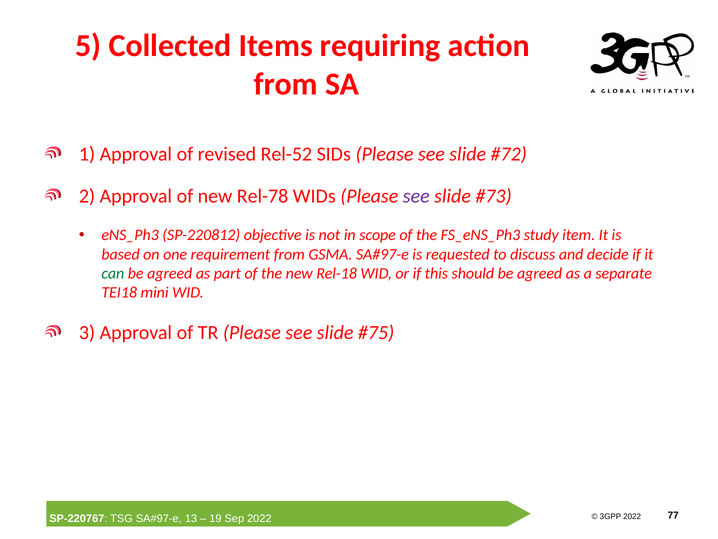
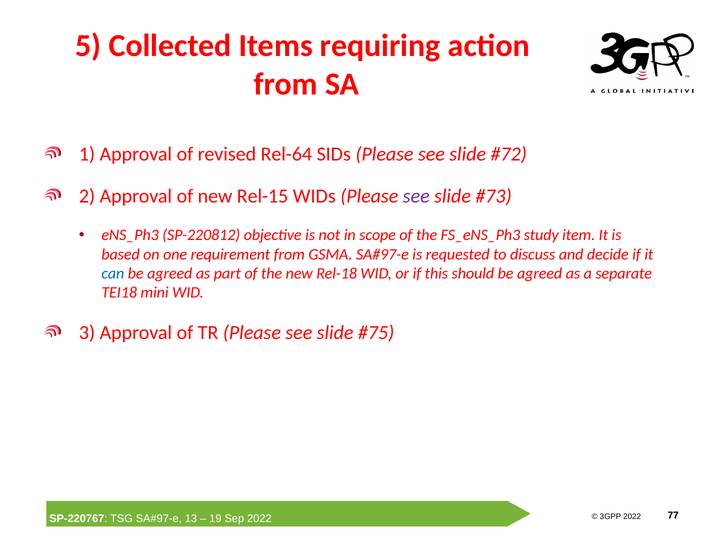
Rel-52: Rel-52 -> Rel-64 (286, 154)
Rel-78: Rel-78 -> Rel-15 (263, 196)
can colour: green -> blue (113, 273)
